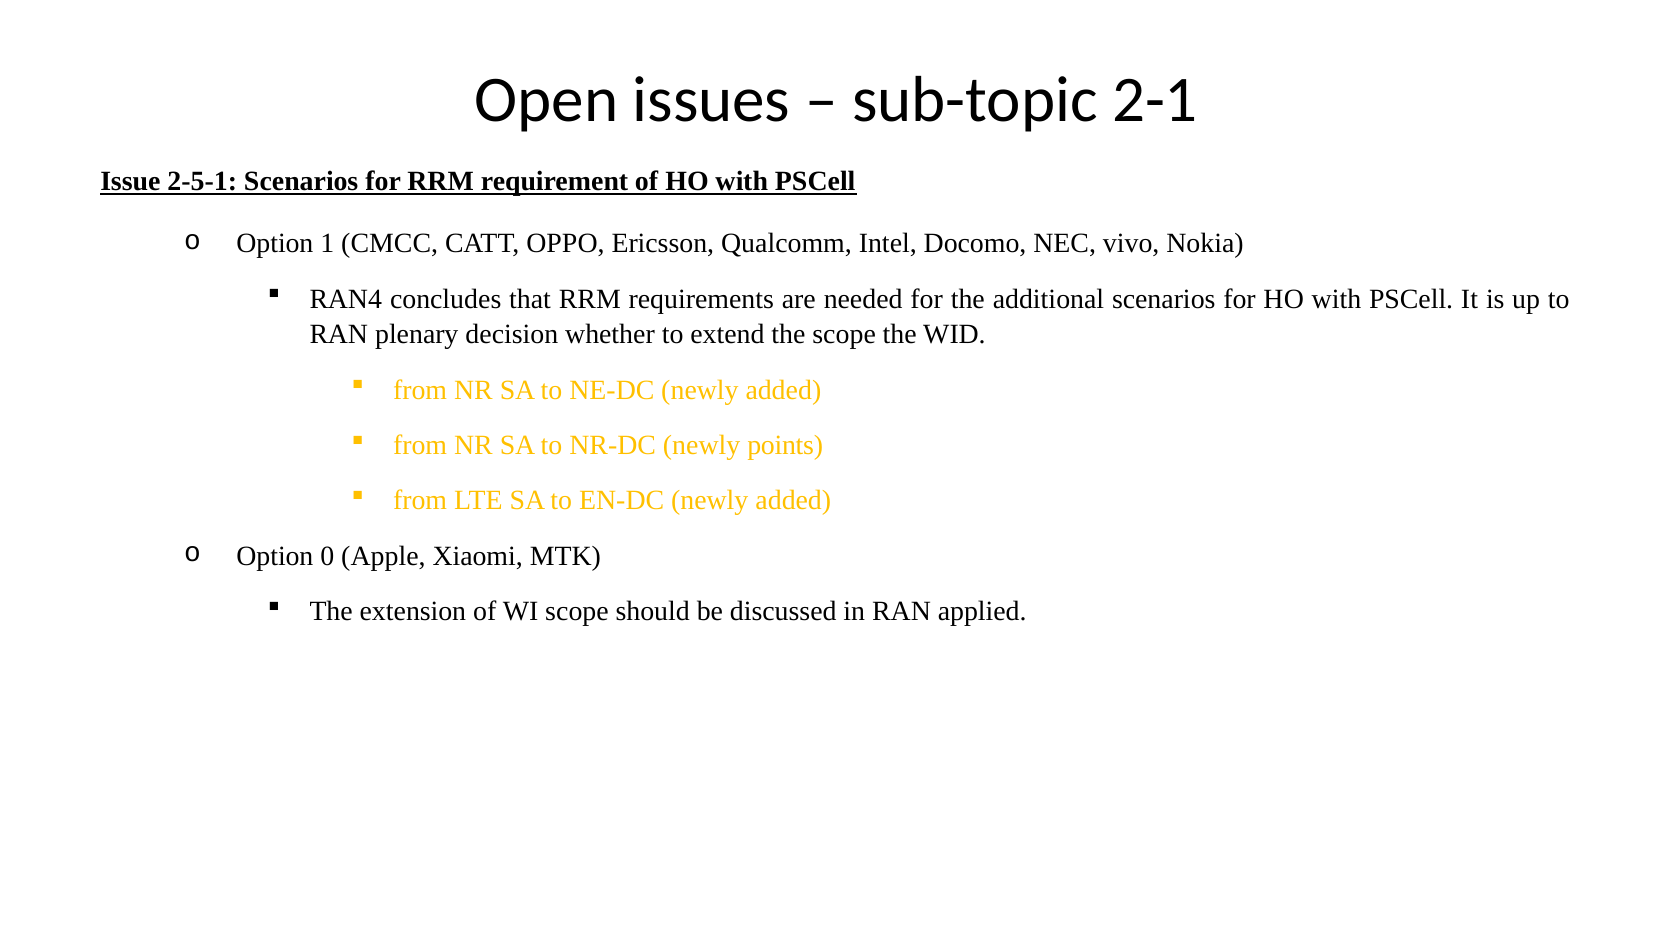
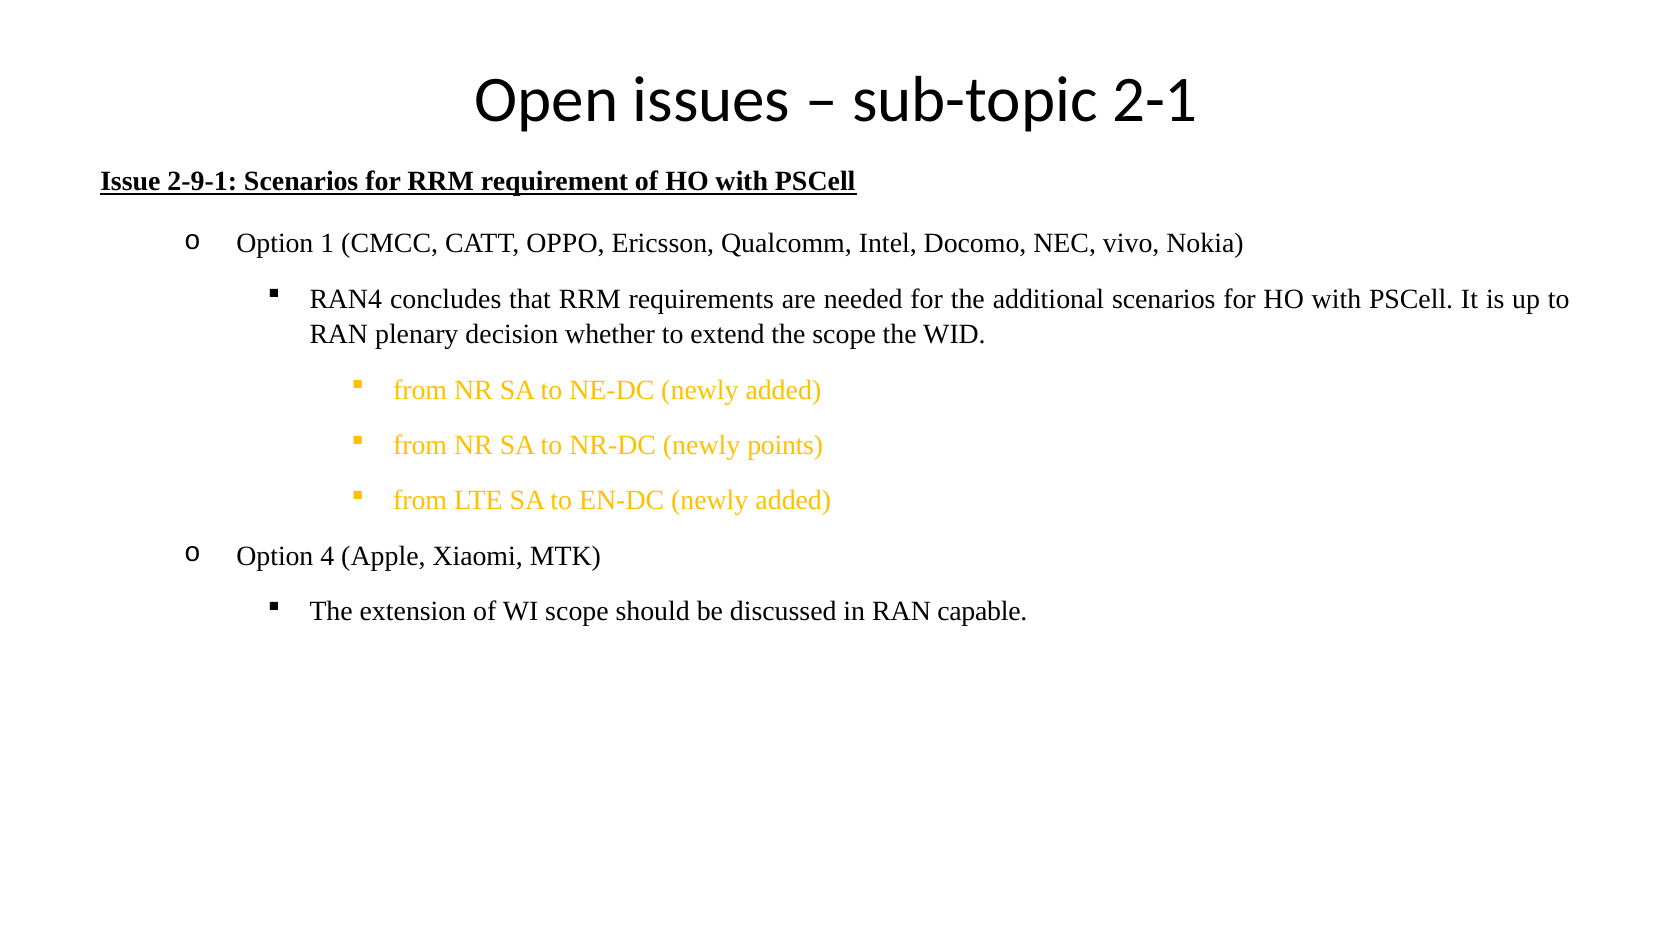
2-5-1: 2-5-1 -> 2-9-1 (202, 181)
0: 0 -> 4 (327, 556)
applied: applied -> capable (982, 611)
